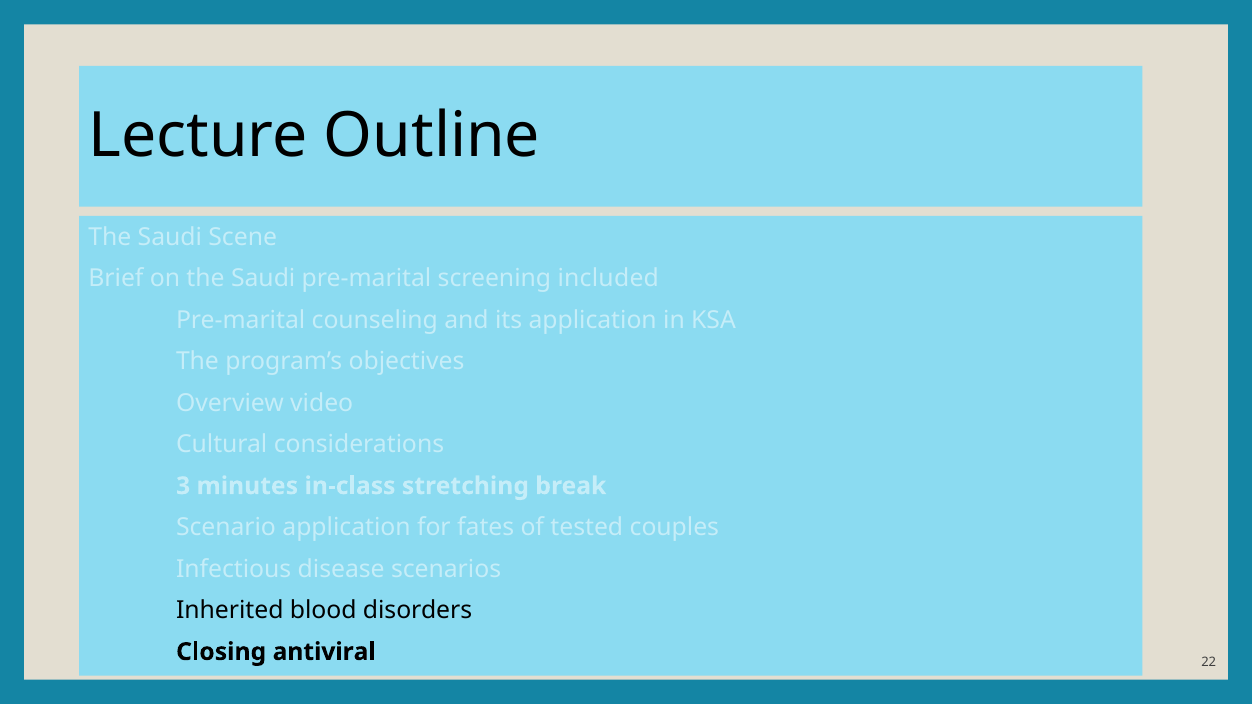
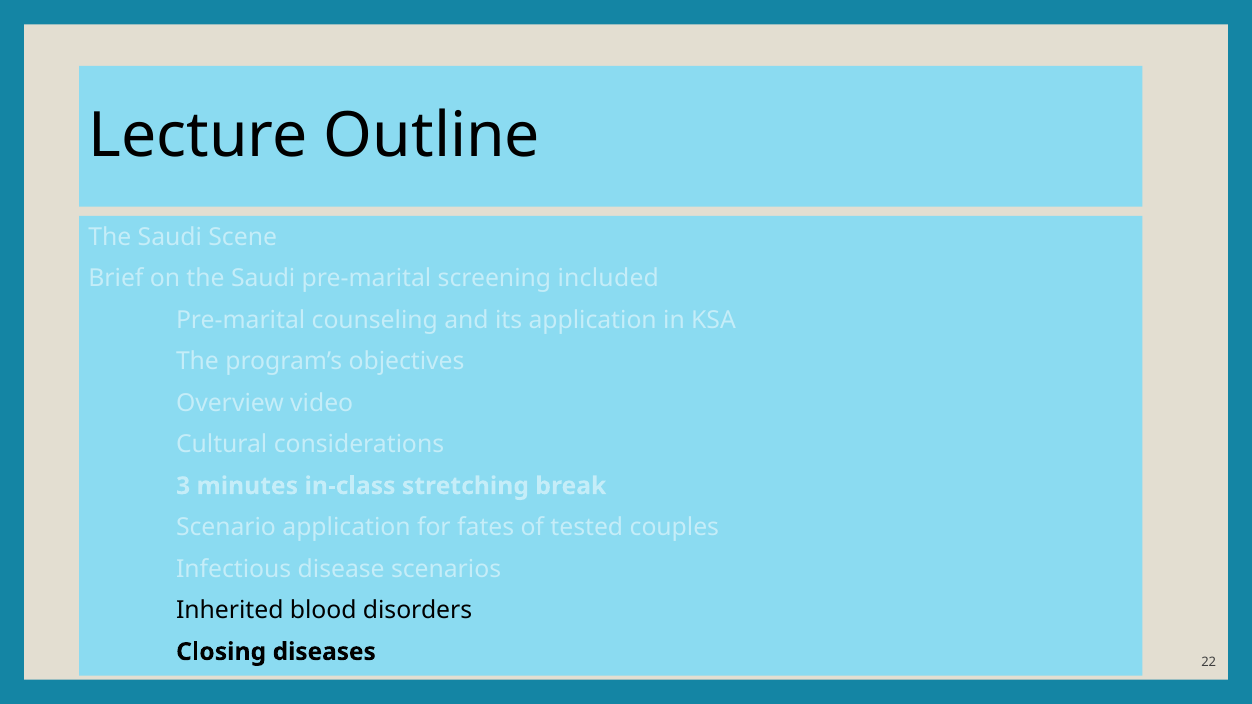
antiviral: antiviral -> diseases (324, 652)
